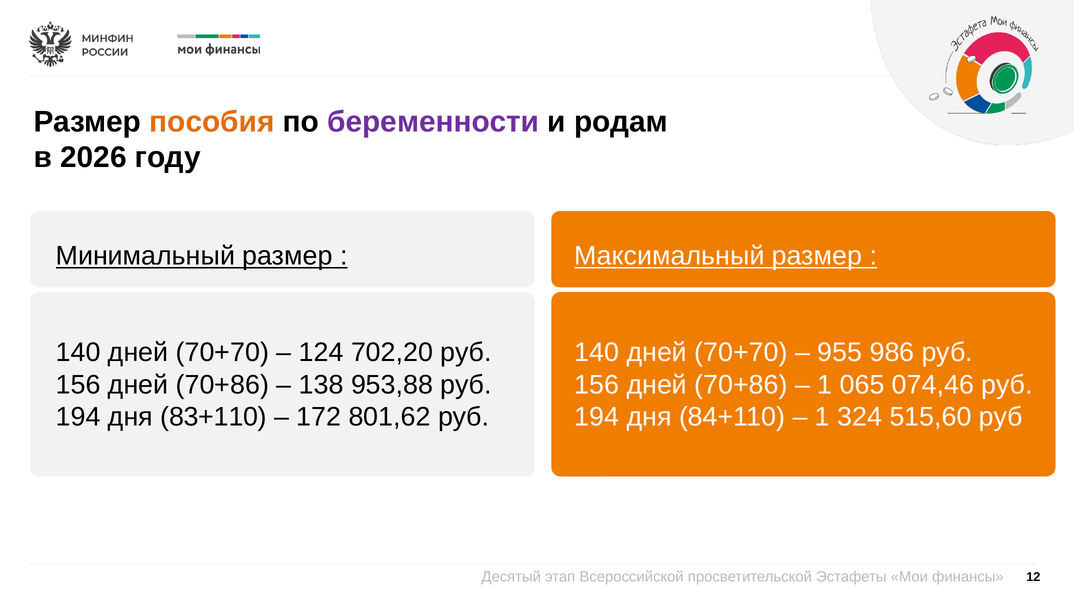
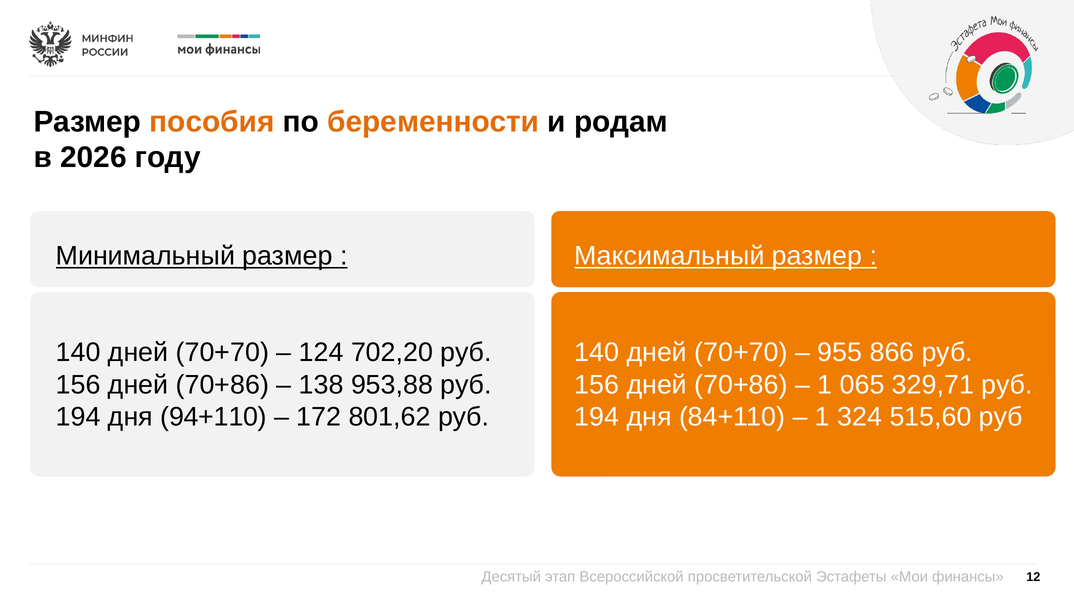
беременности colour: purple -> orange (433, 122)
986: 986 -> 866 (892, 353)
074,46: 074,46 -> 329,71 (933, 385)
83+110: 83+110 -> 94+110 (214, 417)
